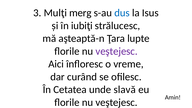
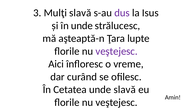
Mulţi merg: merg -> slavă (80, 13)
dus colour: blue -> purple (122, 13)
în iubiţi: iubiţi -> unde (82, 26)
